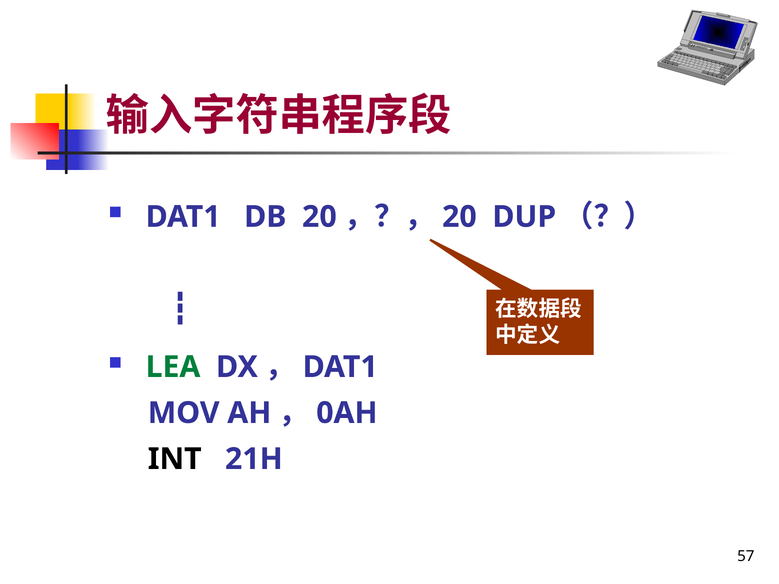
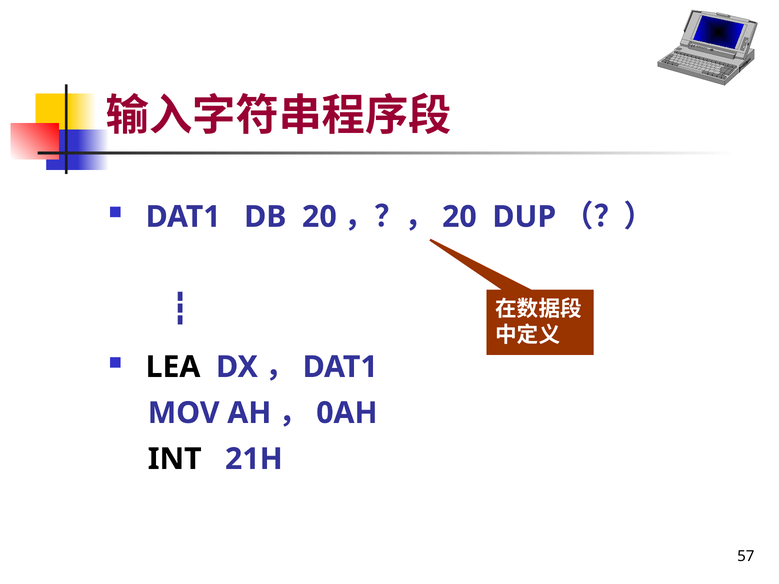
LEA colour: green -> black (173, 367)
